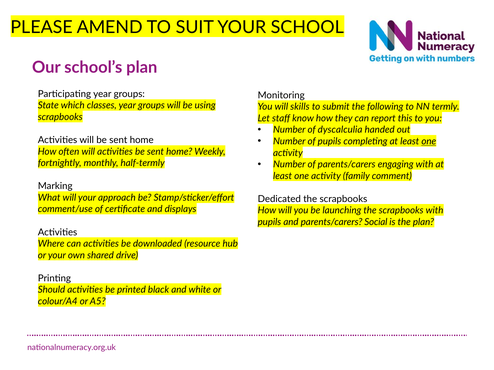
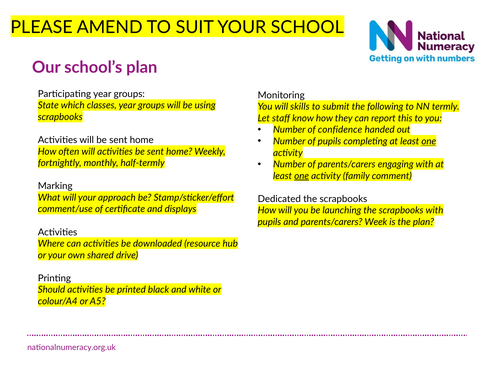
dyscalculia: dyscalculia -> confidence (340, 130)
one underline: none -> present (302, 176)
Social: Social -> Week (376, 222)
